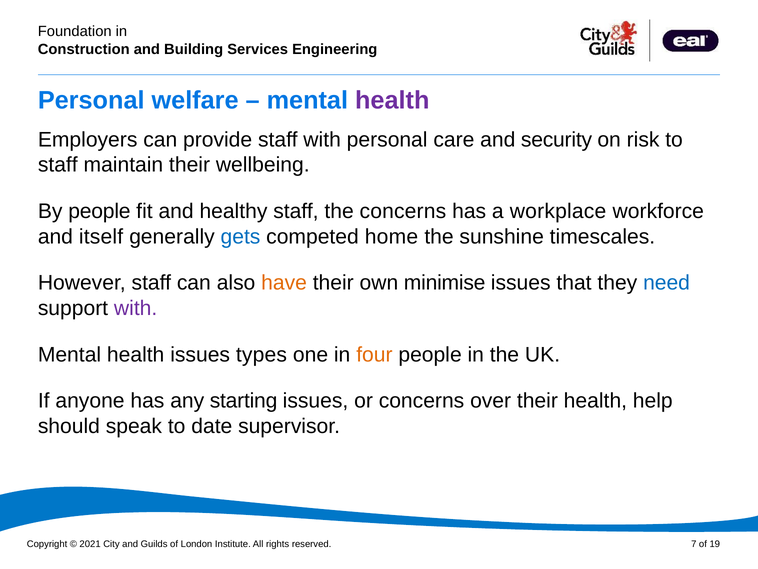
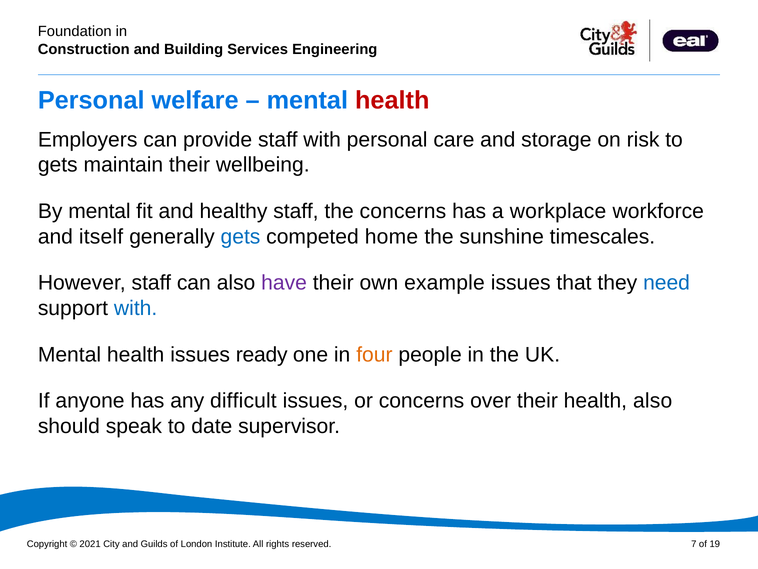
health colour: purple -> red (392, 100)
security: security -> storage (556, 139)
staff: staff -> gets (58, 165)
By people: people -> mental (99, 211)
have colour: orange -> purple (284, 283)
minimise: minimise -> example (444, 283)
with colour: purple -> blue (136, 308)
types: types -> ready (262, 354)
starting: starting -> difficult (243, 401)
health help: help -> also (653, 401)
